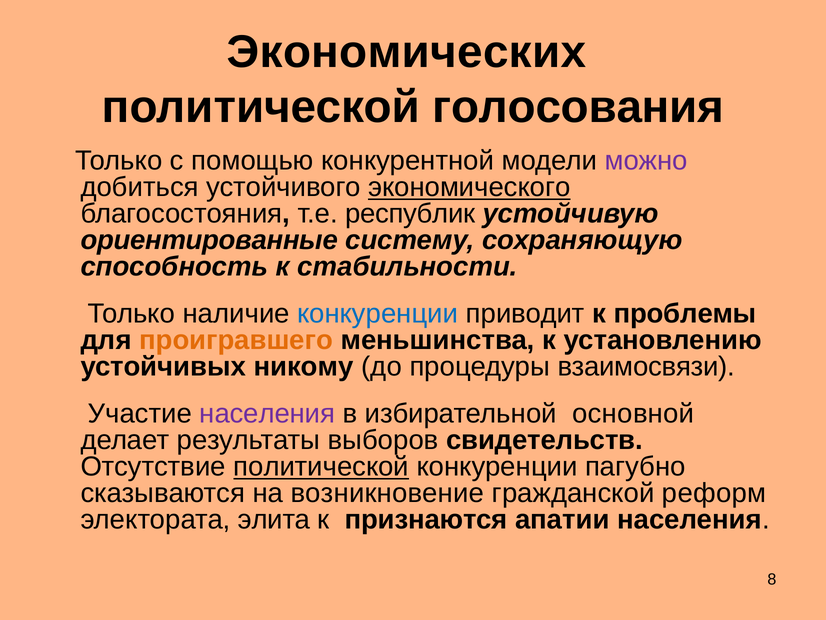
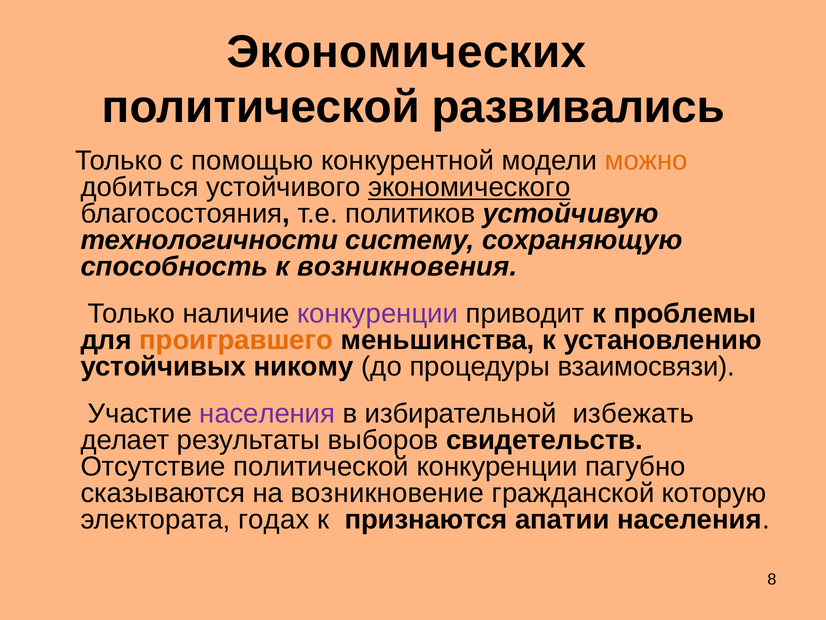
голосования: голосования -> развивались (578, 107)
можно colour: purple -> orange (646, 161)
республик: республик -> политиков (410, 214)
ориентированные: ориентированные -> технологичности (209, 240)
стабильности: стабильности -> возникновения (407, 266)
конкуренции colour: blue -> purple (378, 314)
основной: основной -> избежать (633, 414)
политической underline: present -> none (321, 466)
реформ: реформ -> которую (714, 493)
элита: элита -> годах (274, 519)
